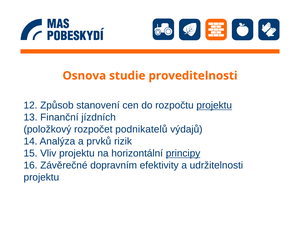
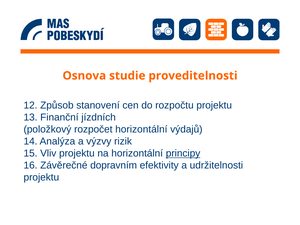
projektu underline: present -> none (214, 105)
rozpočet podnikatelů: podnikatelů -> horizontální (141, 129)
prvků: prvků -> výzvy (99, 141)
